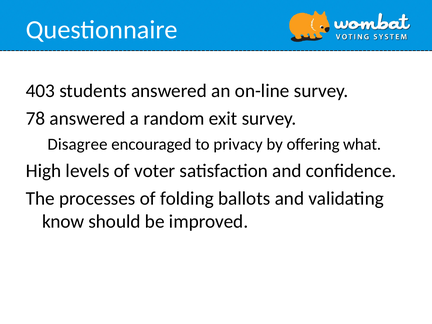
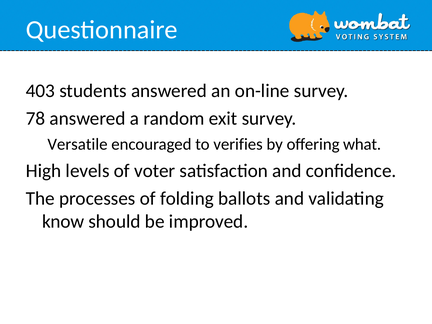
Disagree: Disagree -> Versatile (78, 144)
privacy: privacy -> verifies (238, 144)
